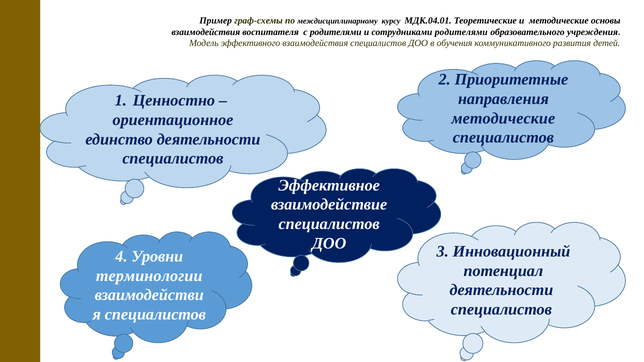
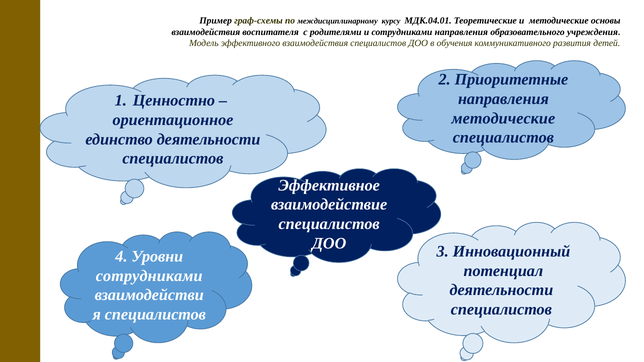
сотрудниками родителями: родителями -> направления (461, 32)
терминологии: терминологии -> сотрудниками (149, 276)
